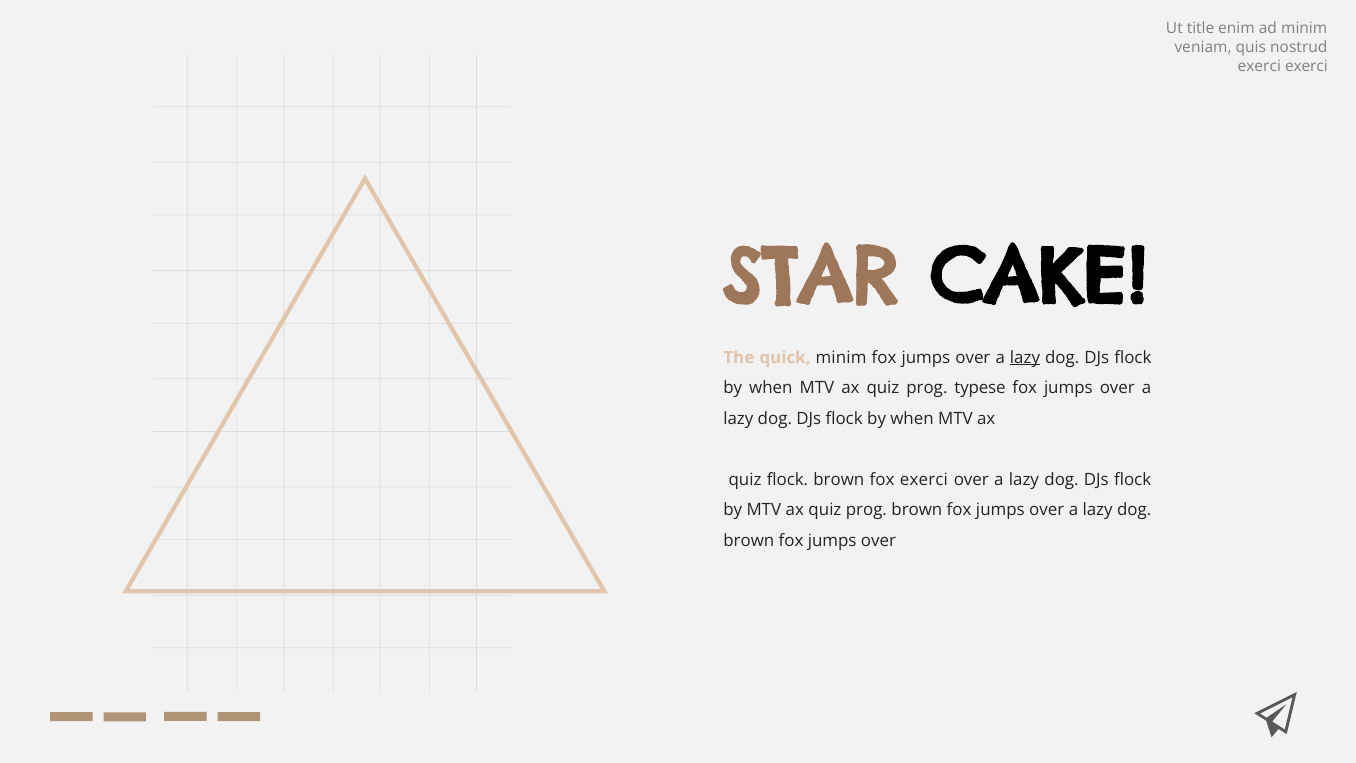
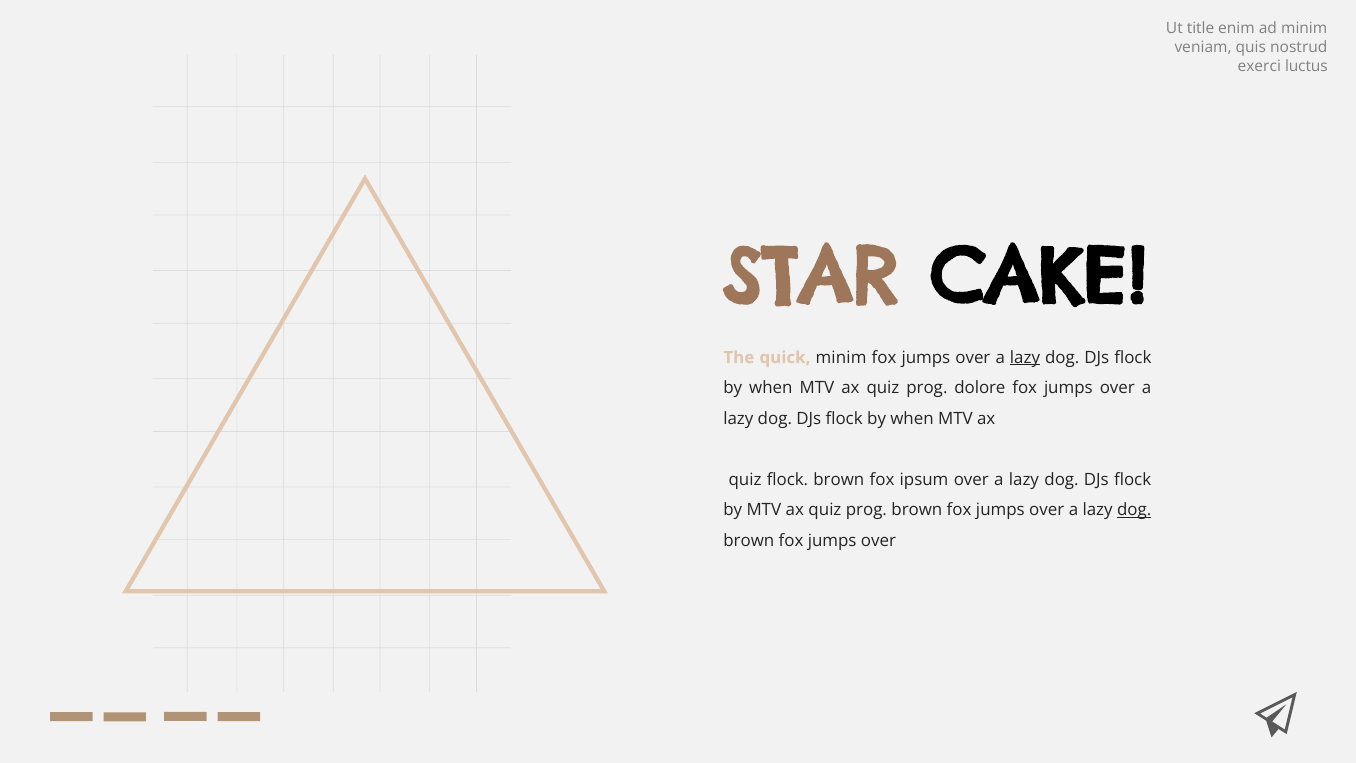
exerci exerci: exerci -> luctus (1306, 66)
typese: typese -> dolore (980, 388)
fox exerci: exerci -> ipsum (924, 479)
dog underline: none -> present (1134, 510)
